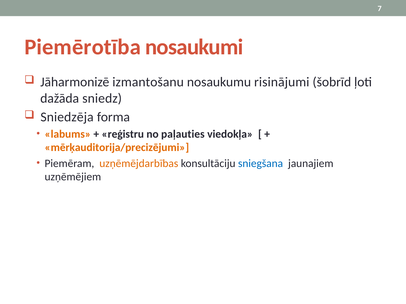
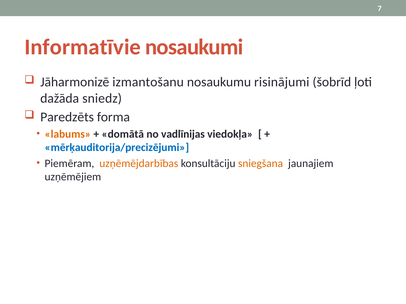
Piemērotība: Piemērotība -> Informatīvie (83, 47)
Sniedzēja: Sniedzēja -> Paredzēts (67, 117)
reģistru: reģistru -> domātā (123, 134)
paļauties: paļauties -> vadlīnijas (183, 134)
mērķauditorija/precizējumi colour: orange -> blue (117, 148)
sniegšana colour: blue -> orange (261, 164)
